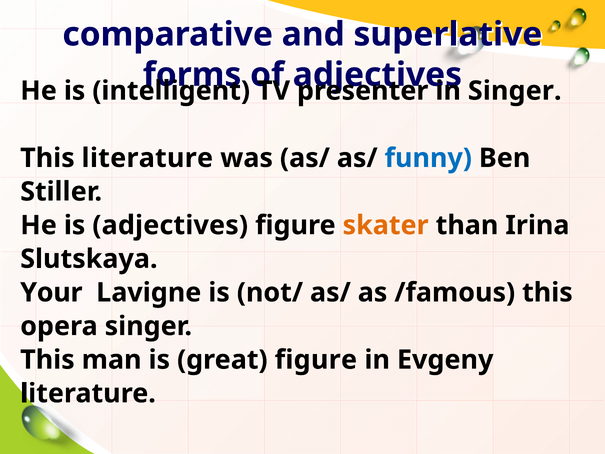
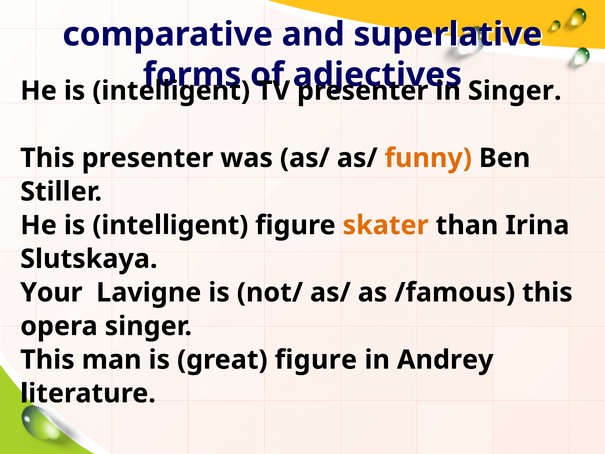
This literature: literature -> presenter (147, 158)
funny colour: blue -> orange (428, 158)
adjectives: adjectives -> intelligent (170, 225)
Evgeny: Evgeny -> Andrey (445, 360)
